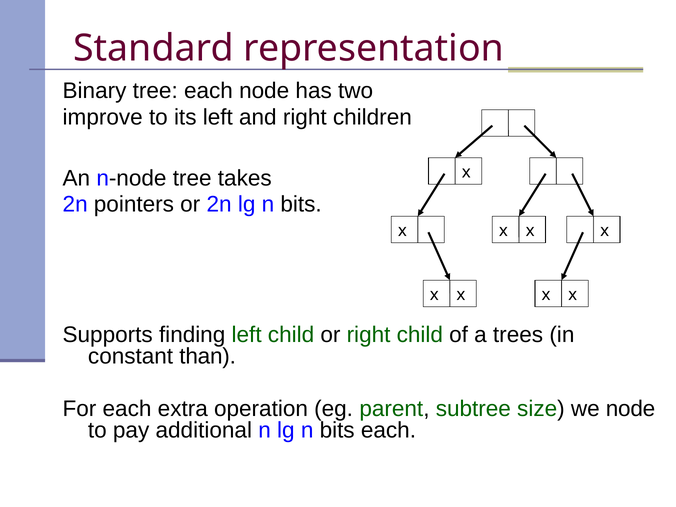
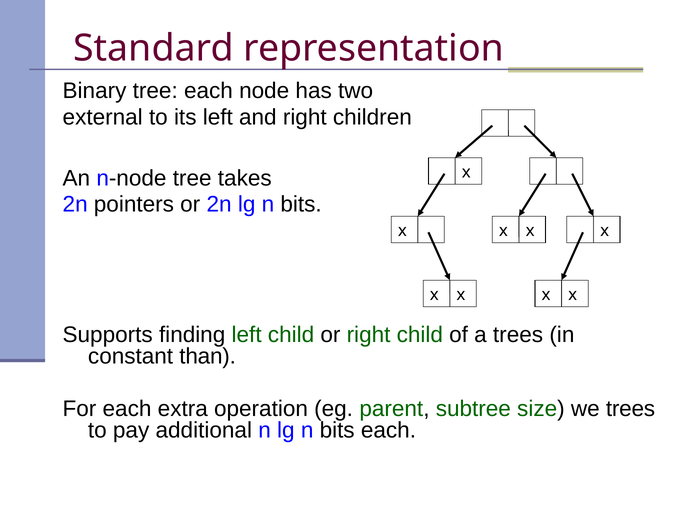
improve: improve -> external (103, 117)
we node: node -> trees (631, 409)
